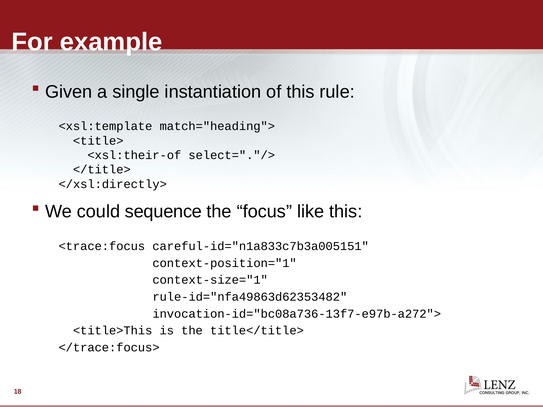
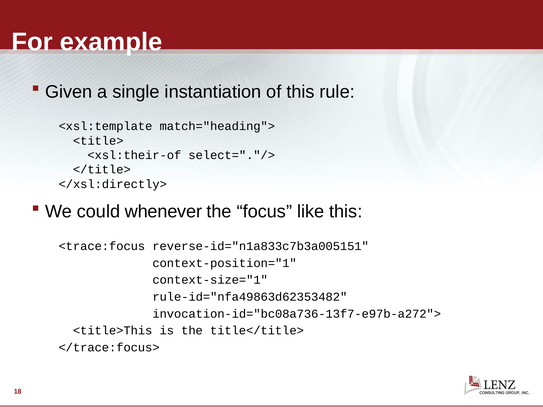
sequence: sequence -> whenever (163, 212)
careful-id="n1a833c7b3a005151: careful-id="n1a833c7b3a005151 -> reverse-id="n1a833c7b3a005151 (261, 246)
